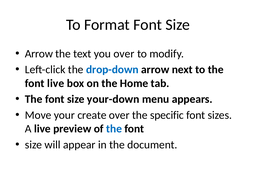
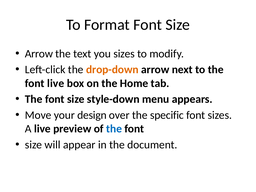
you over: over -> sizes (124, 54)
drop-down colour: blue -> orange (112, 70)
your-down: your-down -> style-down (113, 99)
create: create -> design (92, 115)
